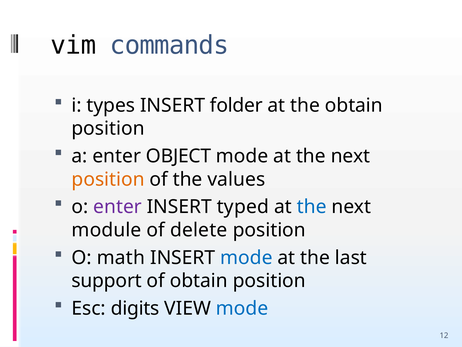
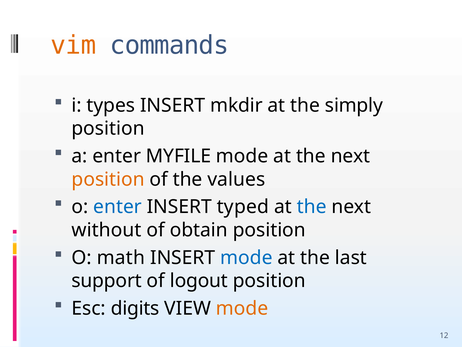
vim colour: black -> orange (73, 45)
folder: folder -> mkdir (236, 105)
the obtain: obtain -> simply (354, 105)
OBJECT: OBJECT -> MYFILE (179, 156)
enter colour: purple -> blue (118, 207)
module: module -> without (107, 230)
delete: delete -> obtain (199, 230)
of obtain: obtain -> logout (199, 280)
mode colour: blue -> orange (242, 308)
